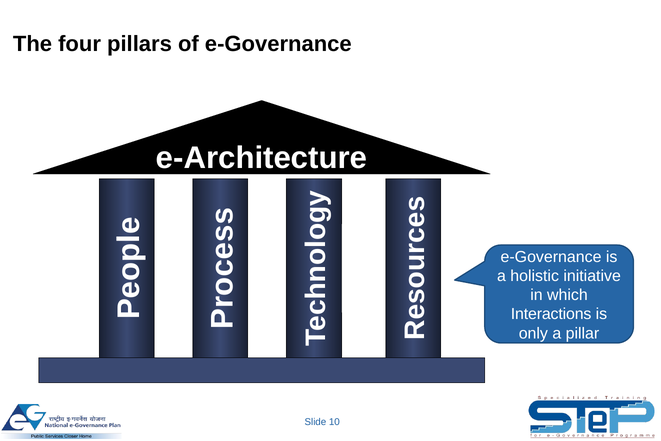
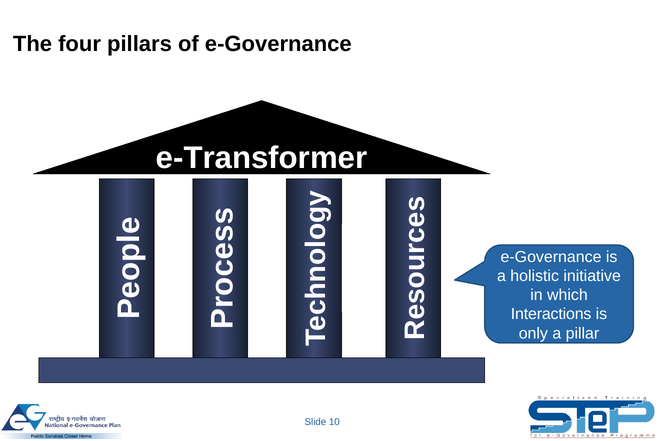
e-Architecture: e-Architecture -> e-Transformer (262, 158)
